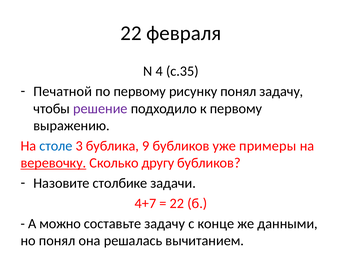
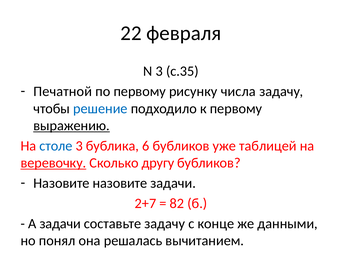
N 4: 4 -> 3 (159, 71)
рисунку понял: понял -> числа (238, 91)
решение colour: purple -> blue (100, 108)
выражению underline: none -> present (72, 125)
9: 9 -> 6 (146, 146)
примеры: примеры -> таблицей (268, 146)
Назовите столбике: столбике -> назовите (120, 183)
4+7: 4+7 -> 2+7 (145, 203)
22: 22 -> 82 (177, 203)
А можно: можно -> задачи (60, 223)
